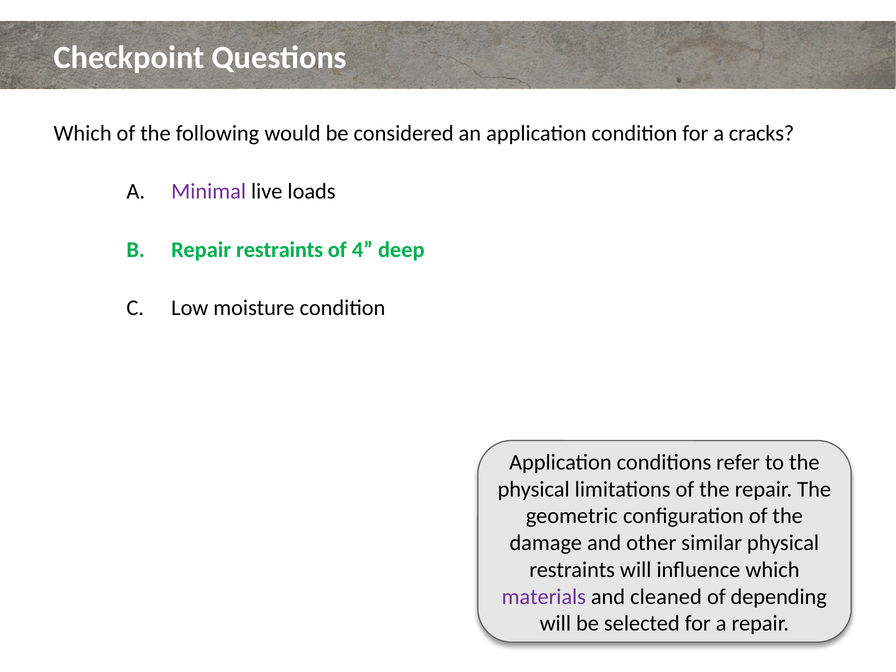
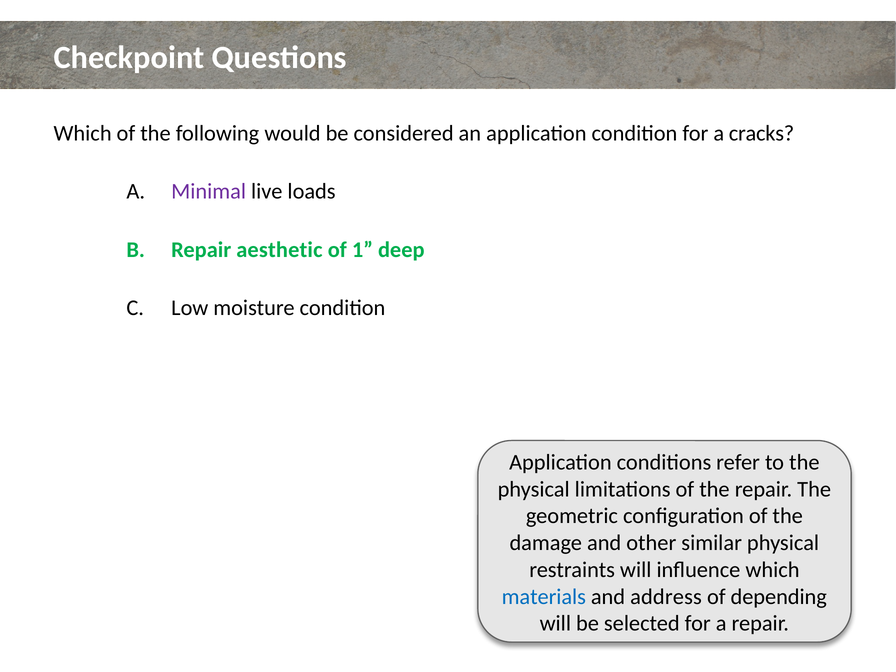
Repair restraints: restraints -> aesthetic (279, 250)
4: 4 -> 1 (362, 250)
materials colour: purple -> blue (544, 597)
cleaned: cleaned -> address (666, 597)
